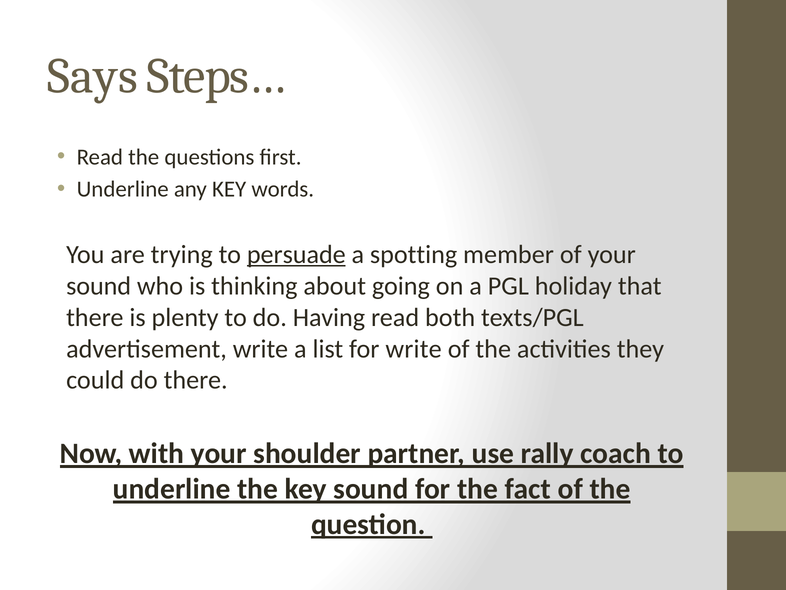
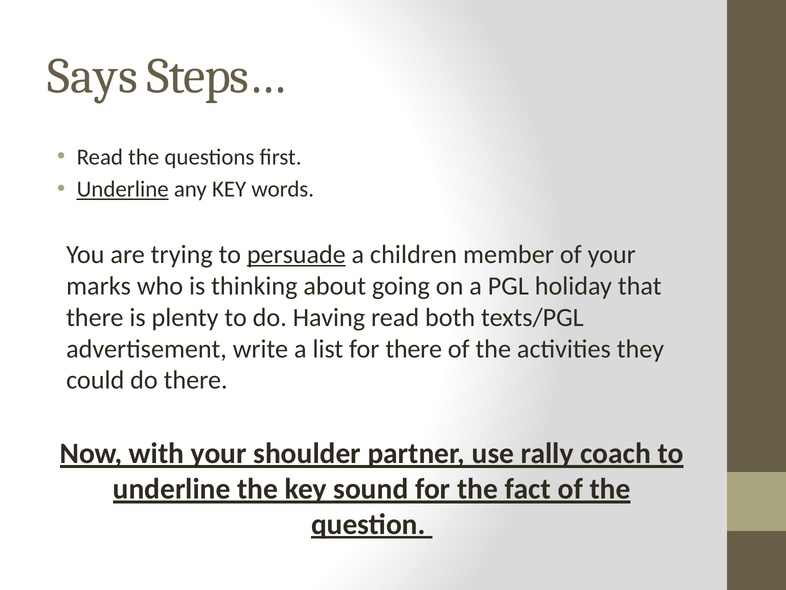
Underline underline: none -> present (123, 189)
spotting: spotting -> children (414, 254)
sound: sound -> marks (99, 286)
for write: write -> there (414, 349)
